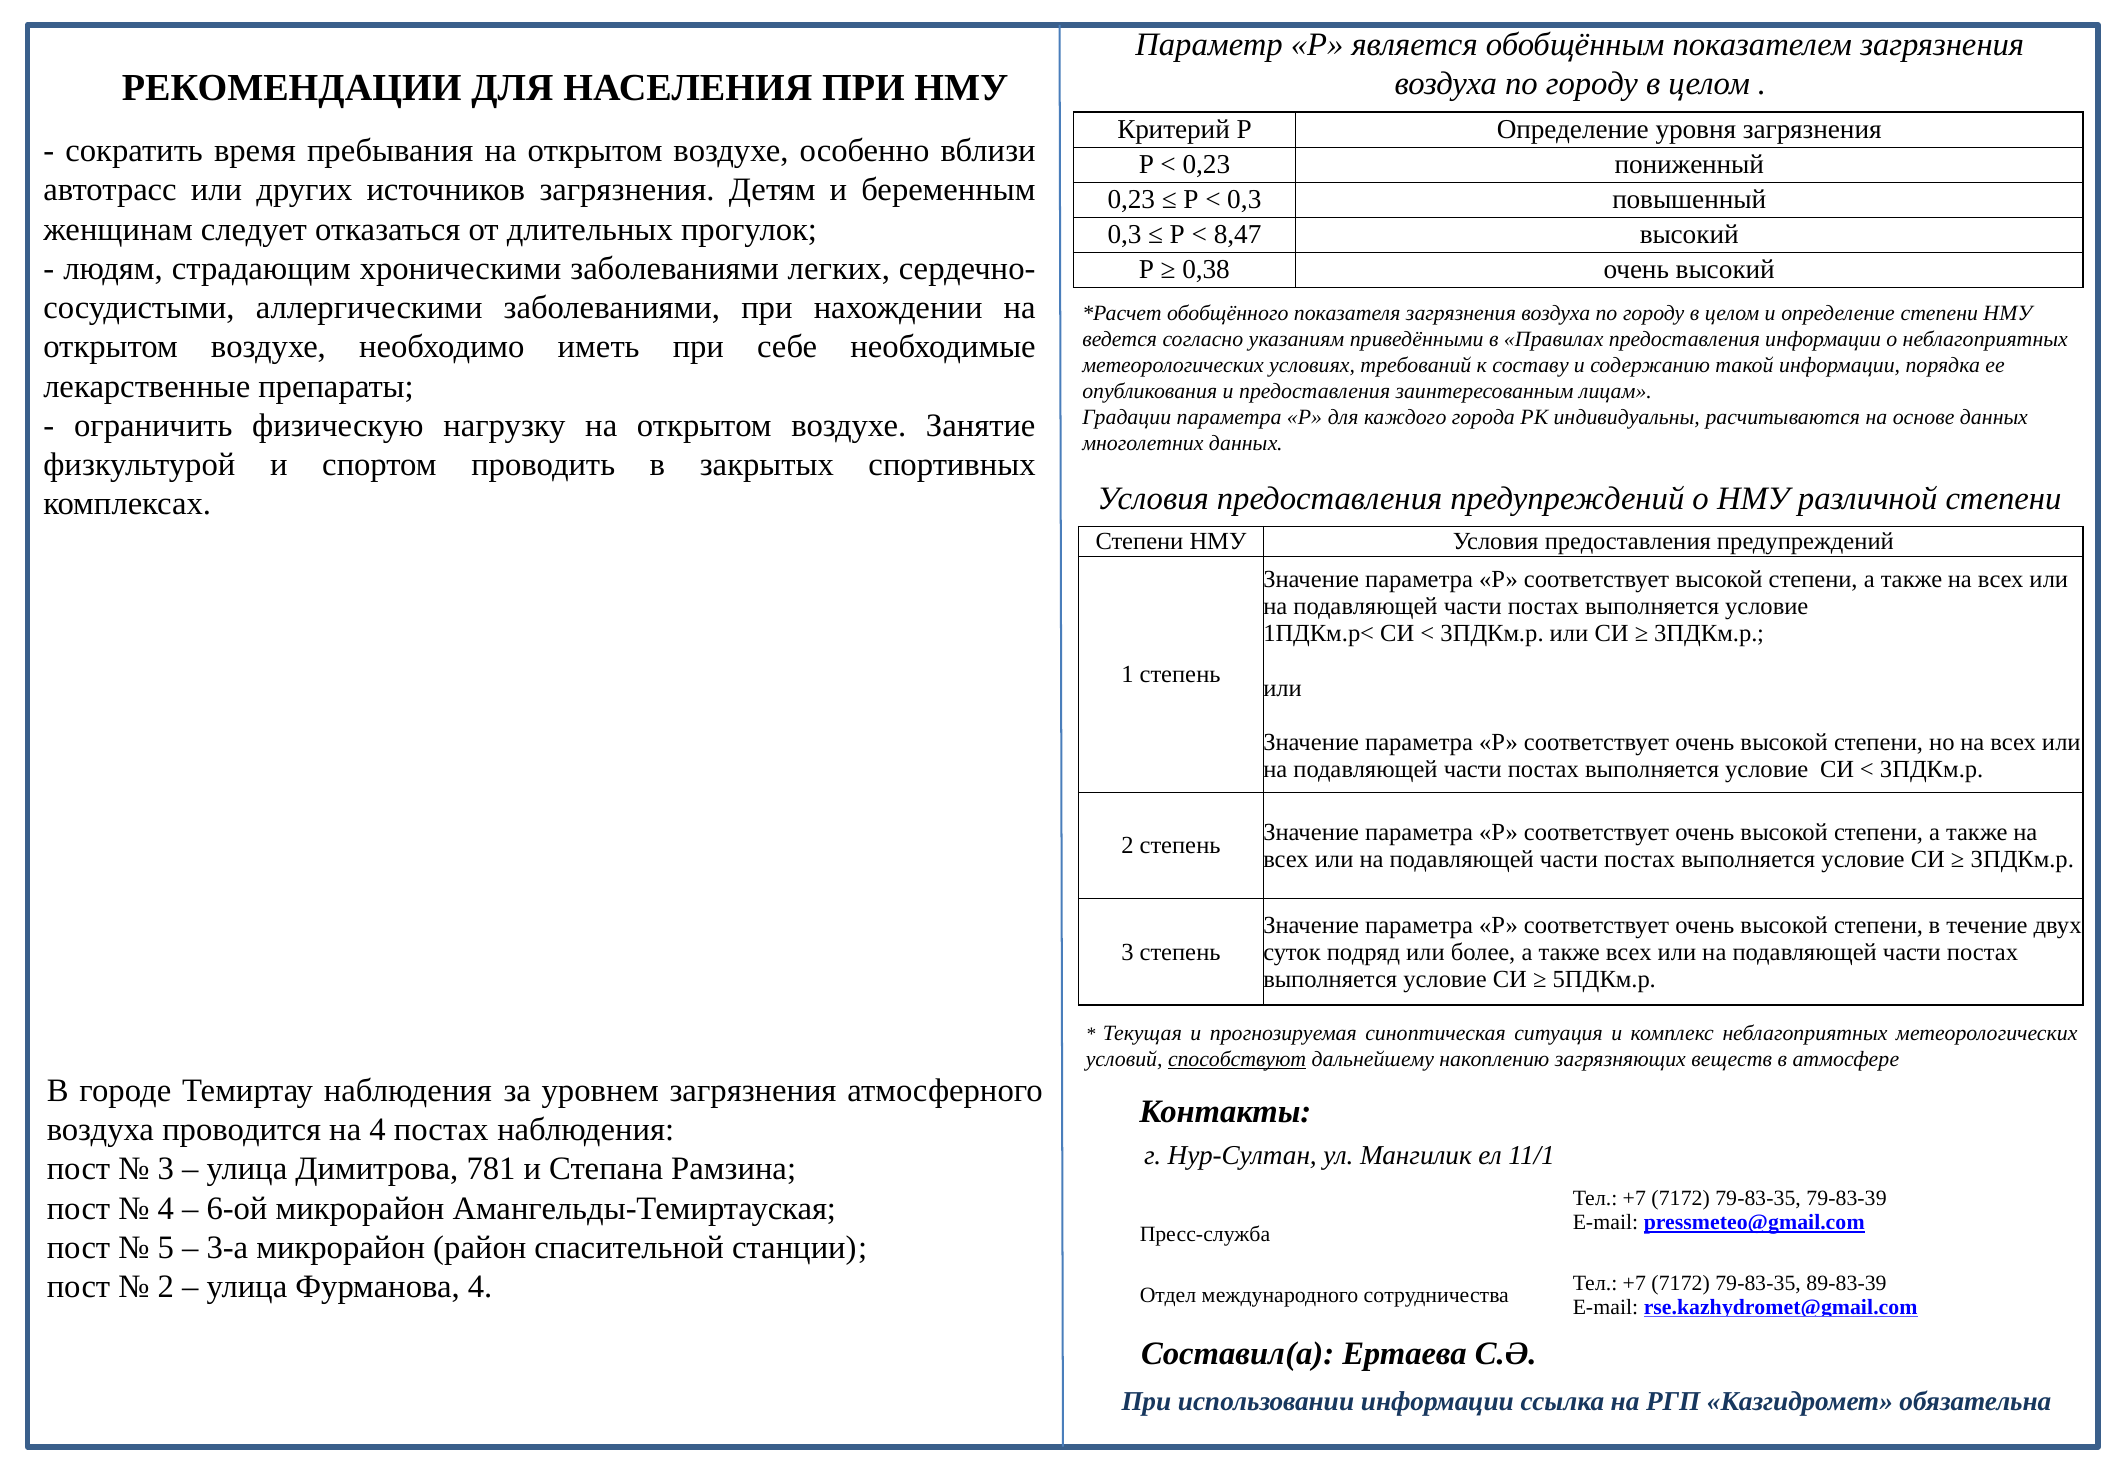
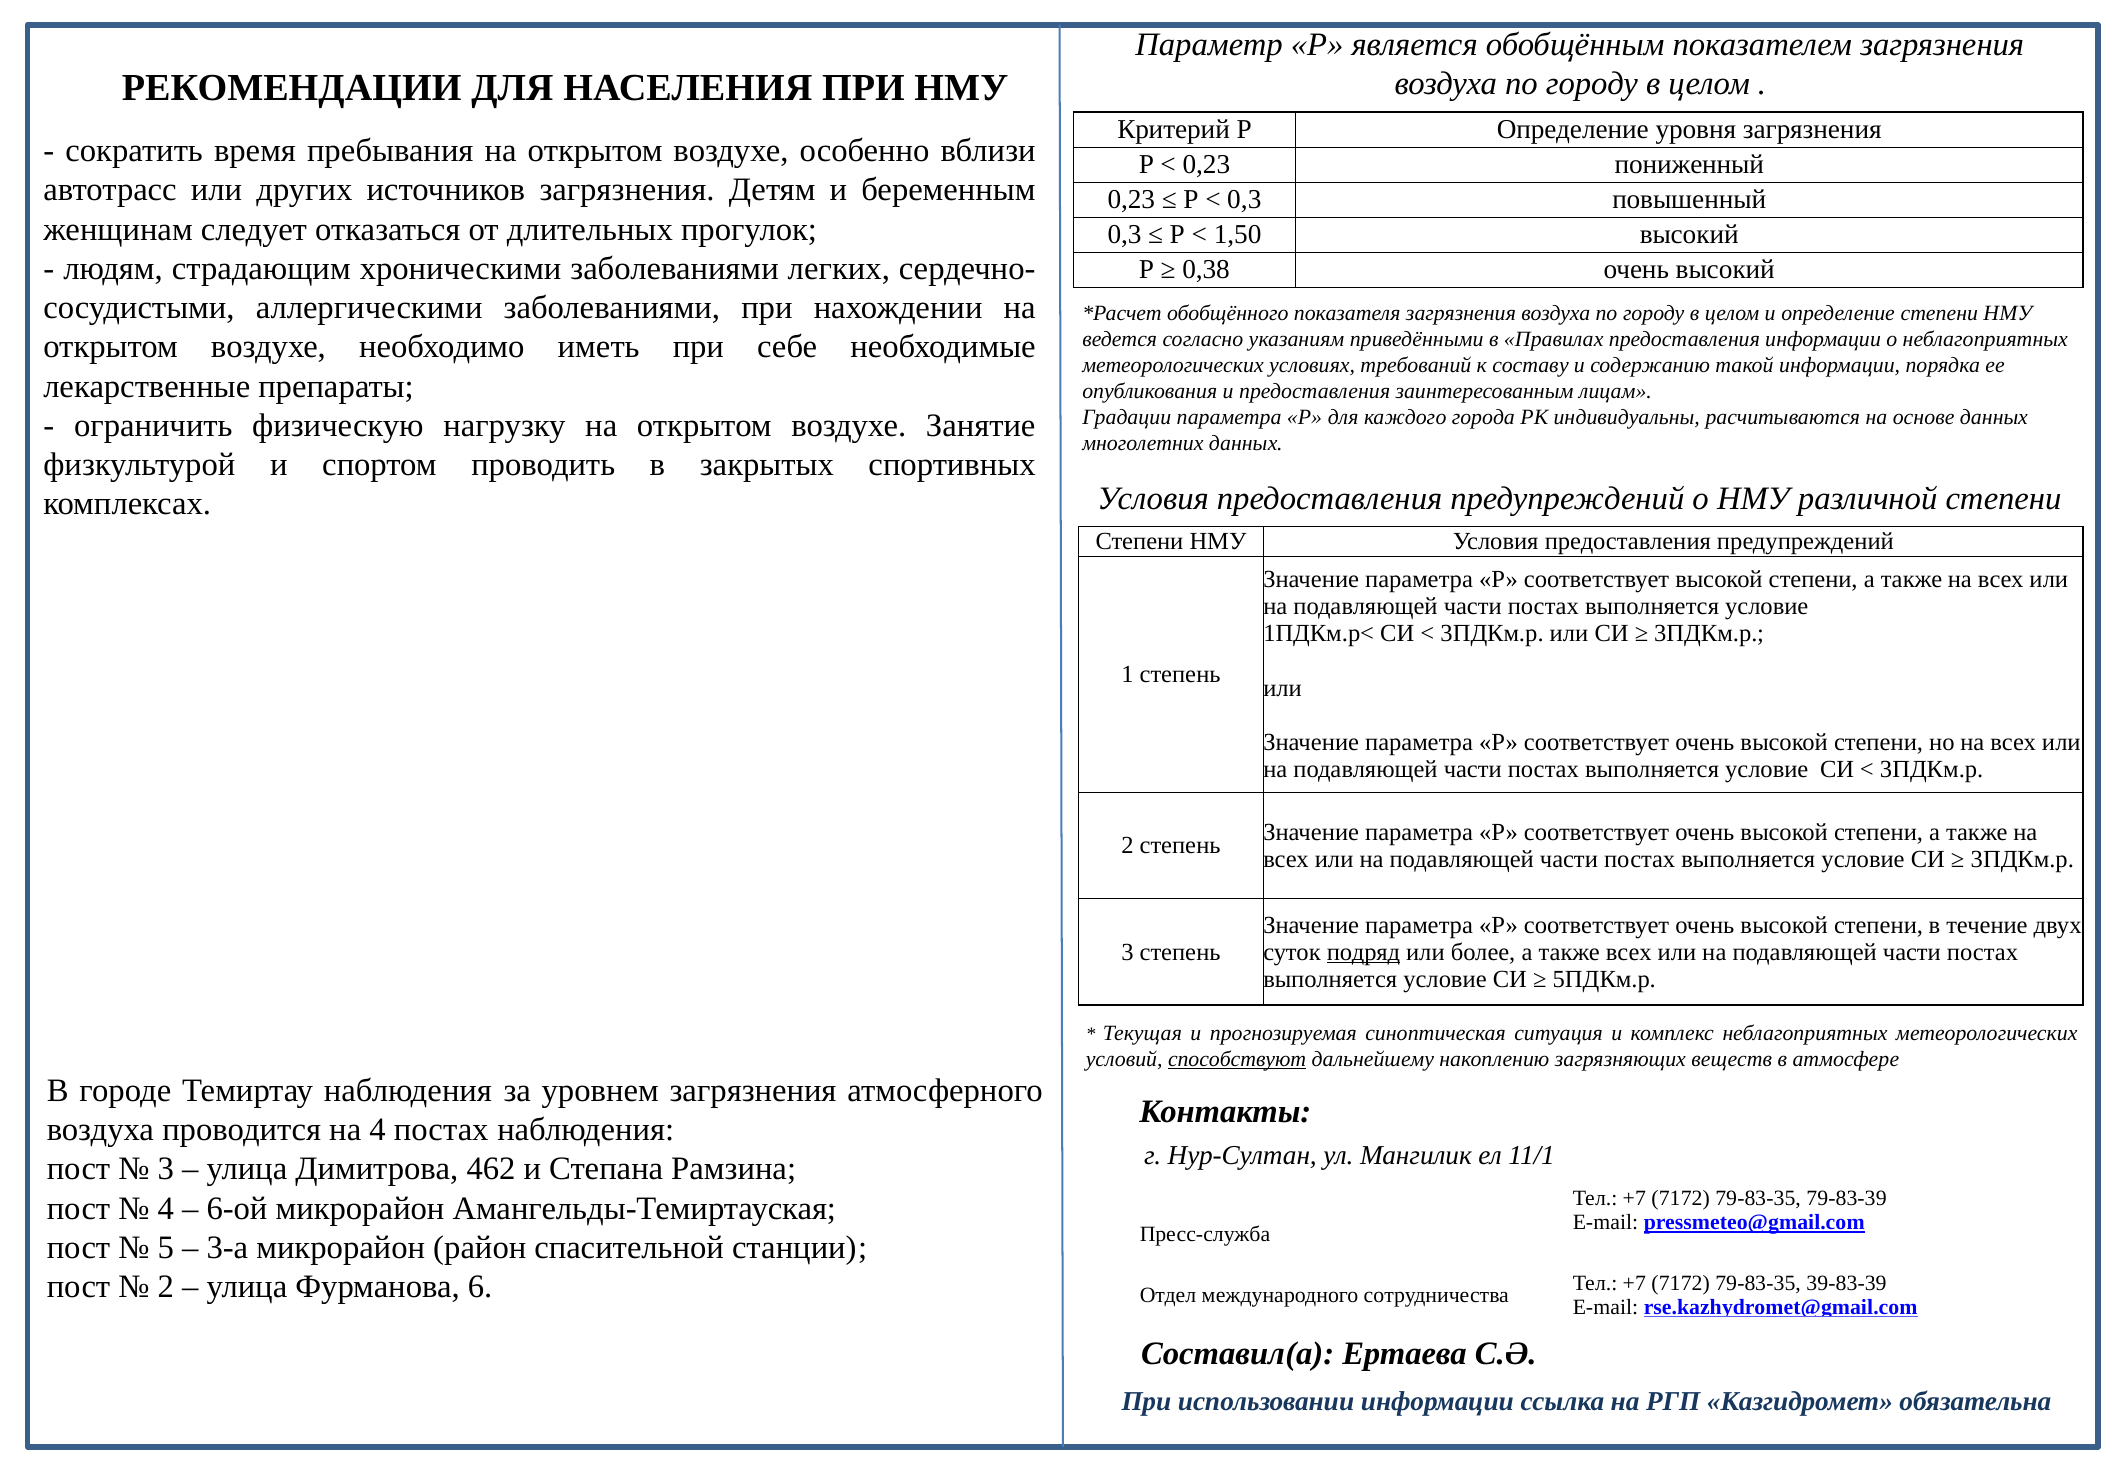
8,47: 8,47 -> 1,50 (1238, 235)
подряд underline: none -> present (1363, 952)
781: 781 -> 462 (491, 1169)
Фурманова 4: 4 -> 6 (480, 1287)
89-83-39: 89-83-39 -> 39-83-39 (1847, 1283)
